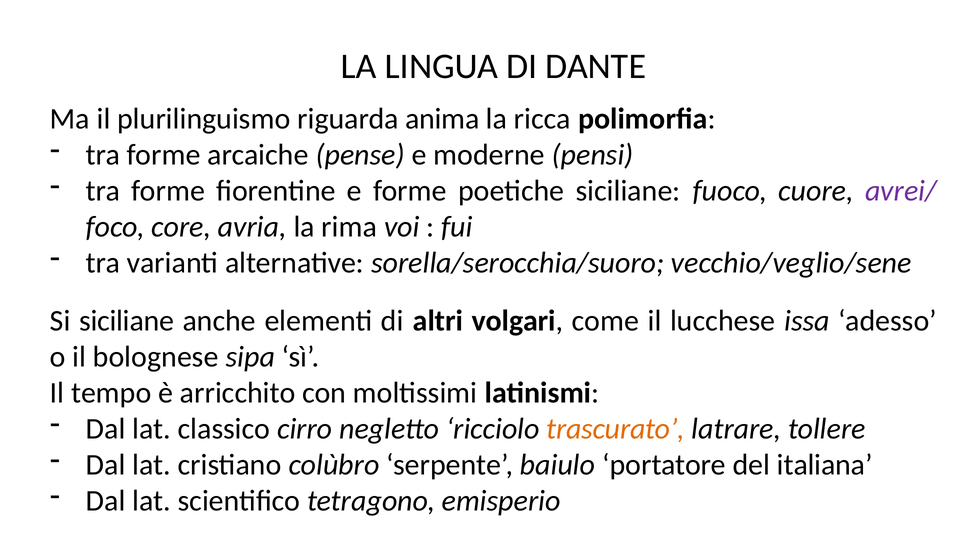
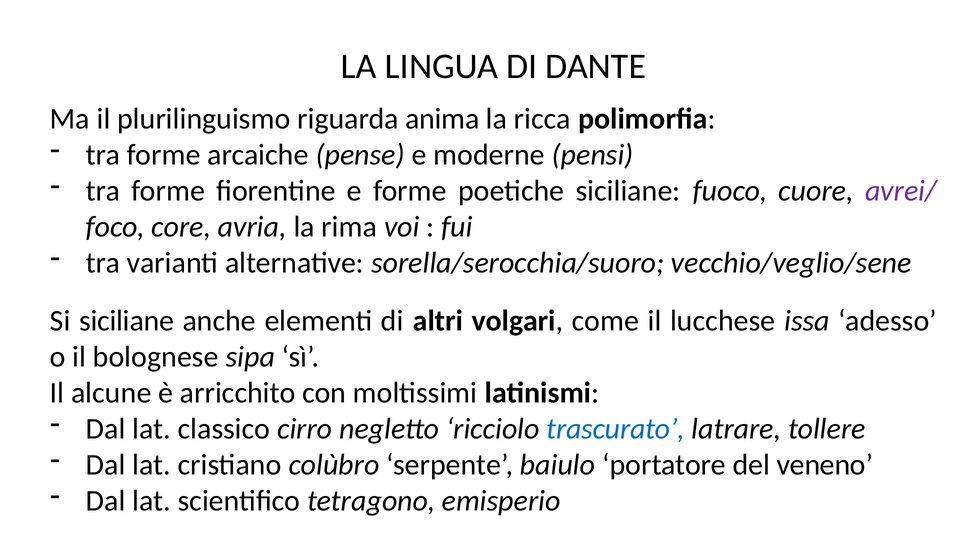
tempo: tempo -> alcune (111, 393)
trascurato colour: orange -> blue (616, 429)
italiana: italiana -> veneno (825, 465)
